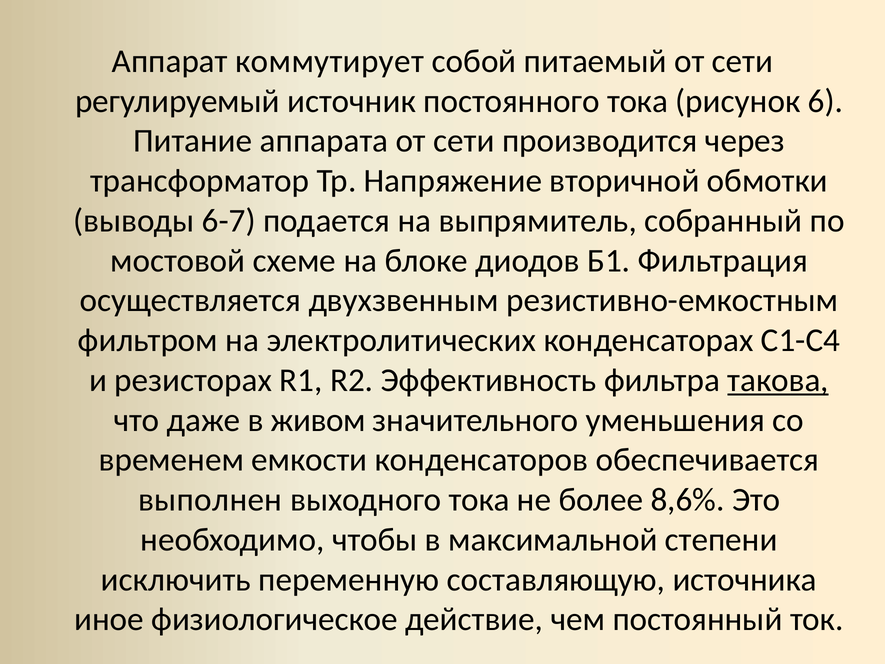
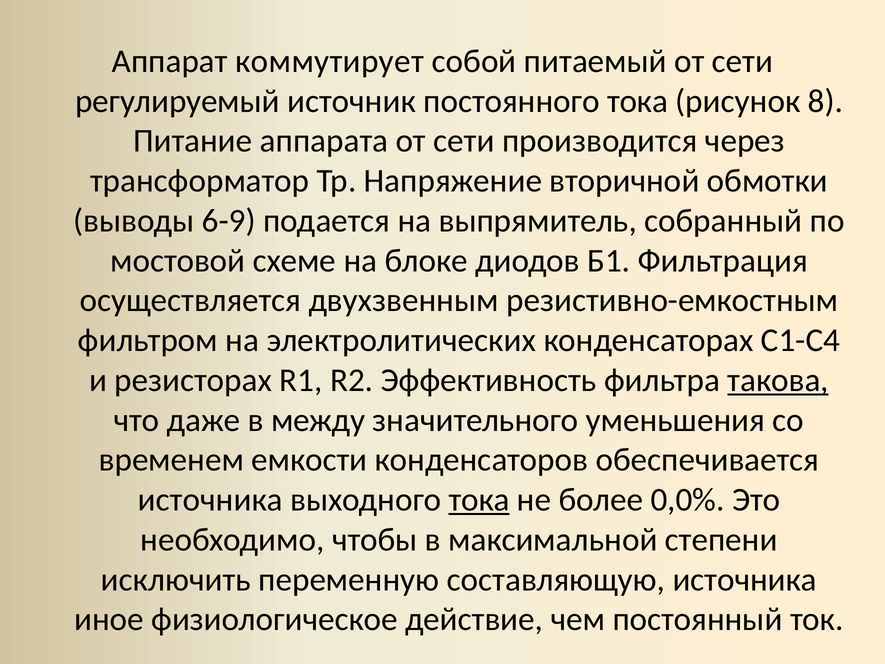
6: 6 -> 8 (826, 101)
6-7: 6-7 -> 6-9 (229, 221)
живом: живом -> между (318, 420)
выполнен: выполнен -> источника (210, 500)
тока underline: none -> present (479, 500)
8,6%: 8,6% -> 0,0% (688, 500)
